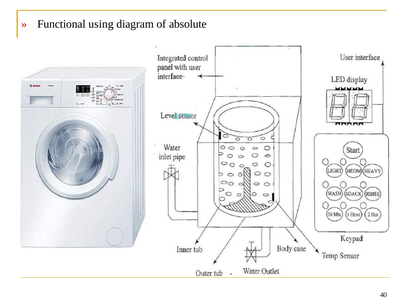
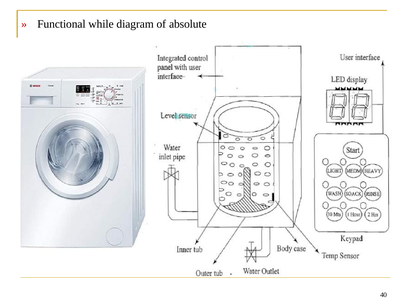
using: using -> while (101, 24)
